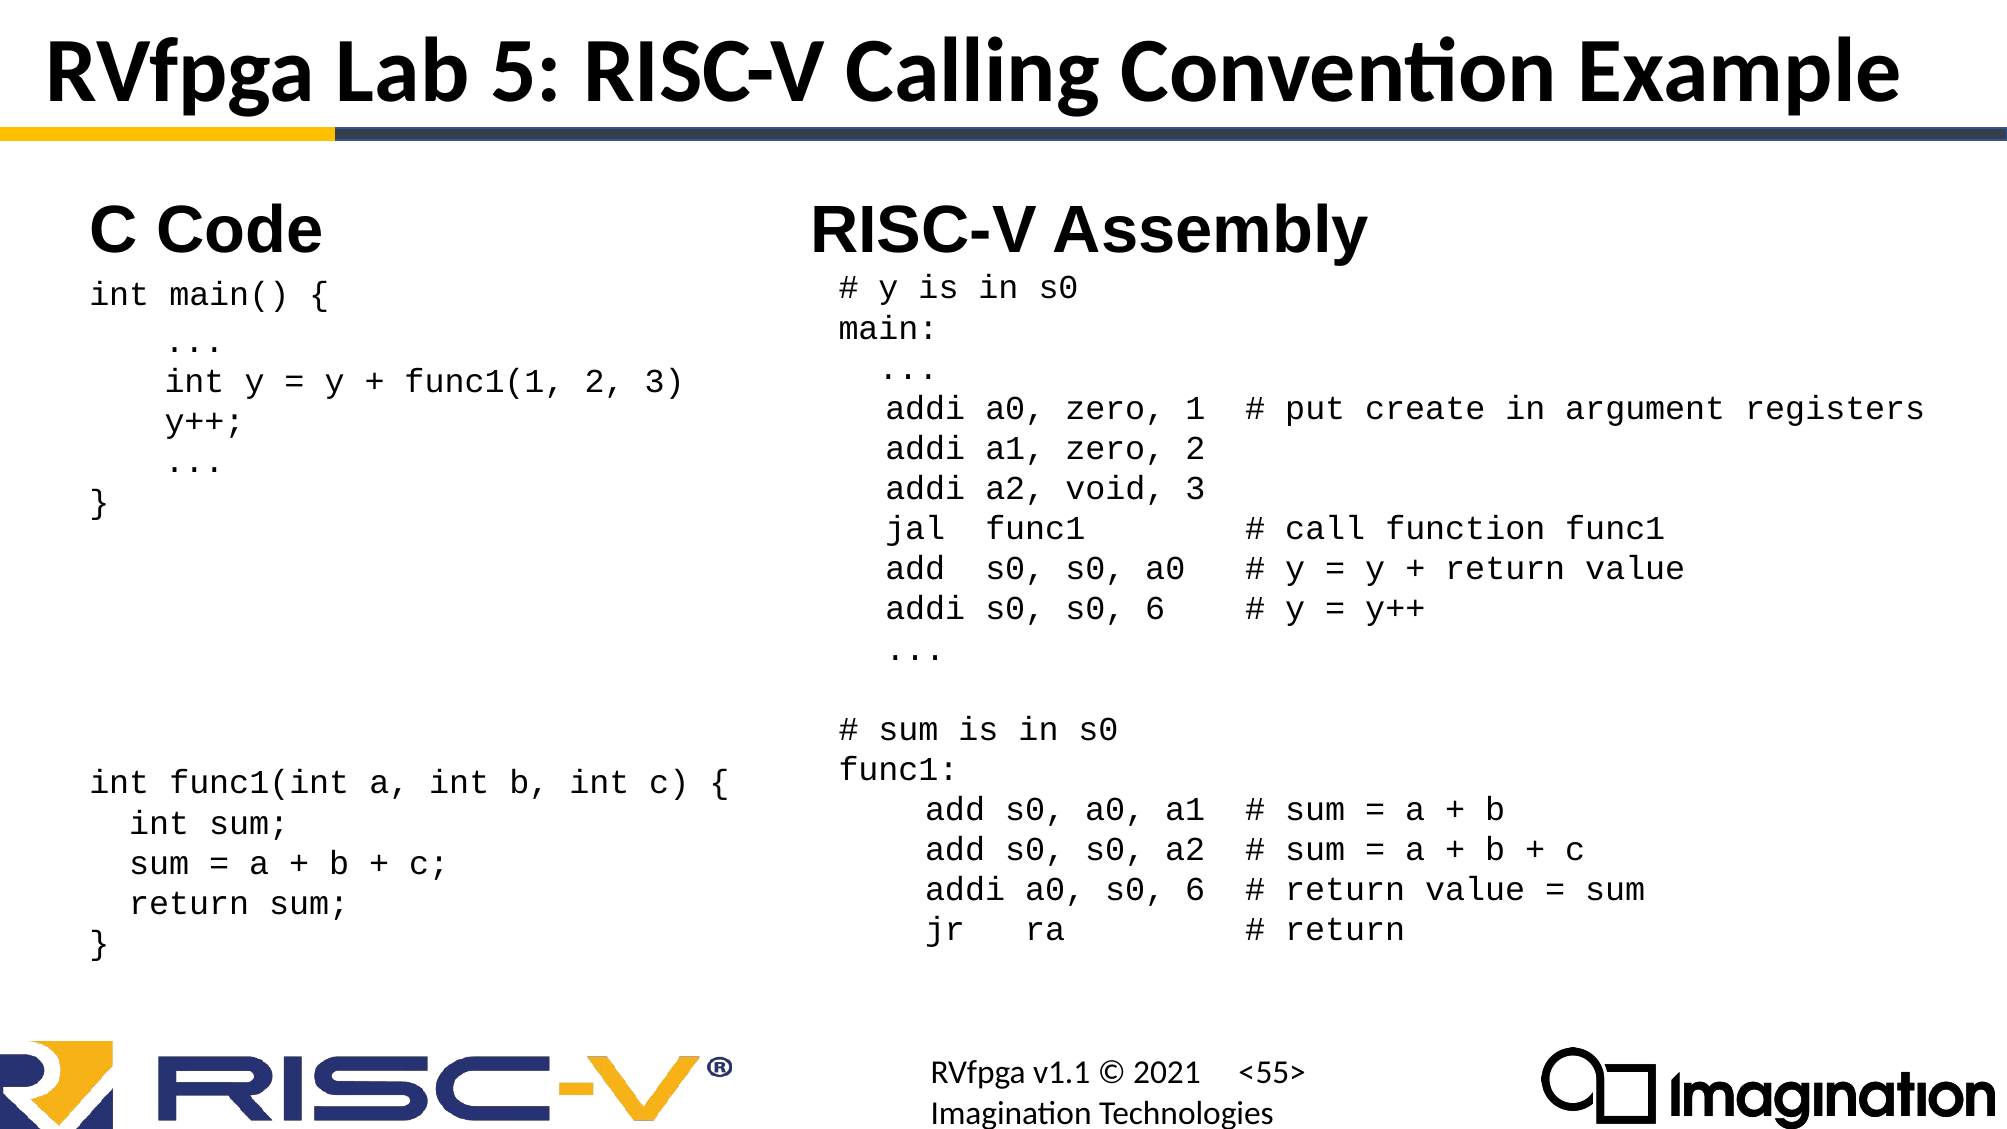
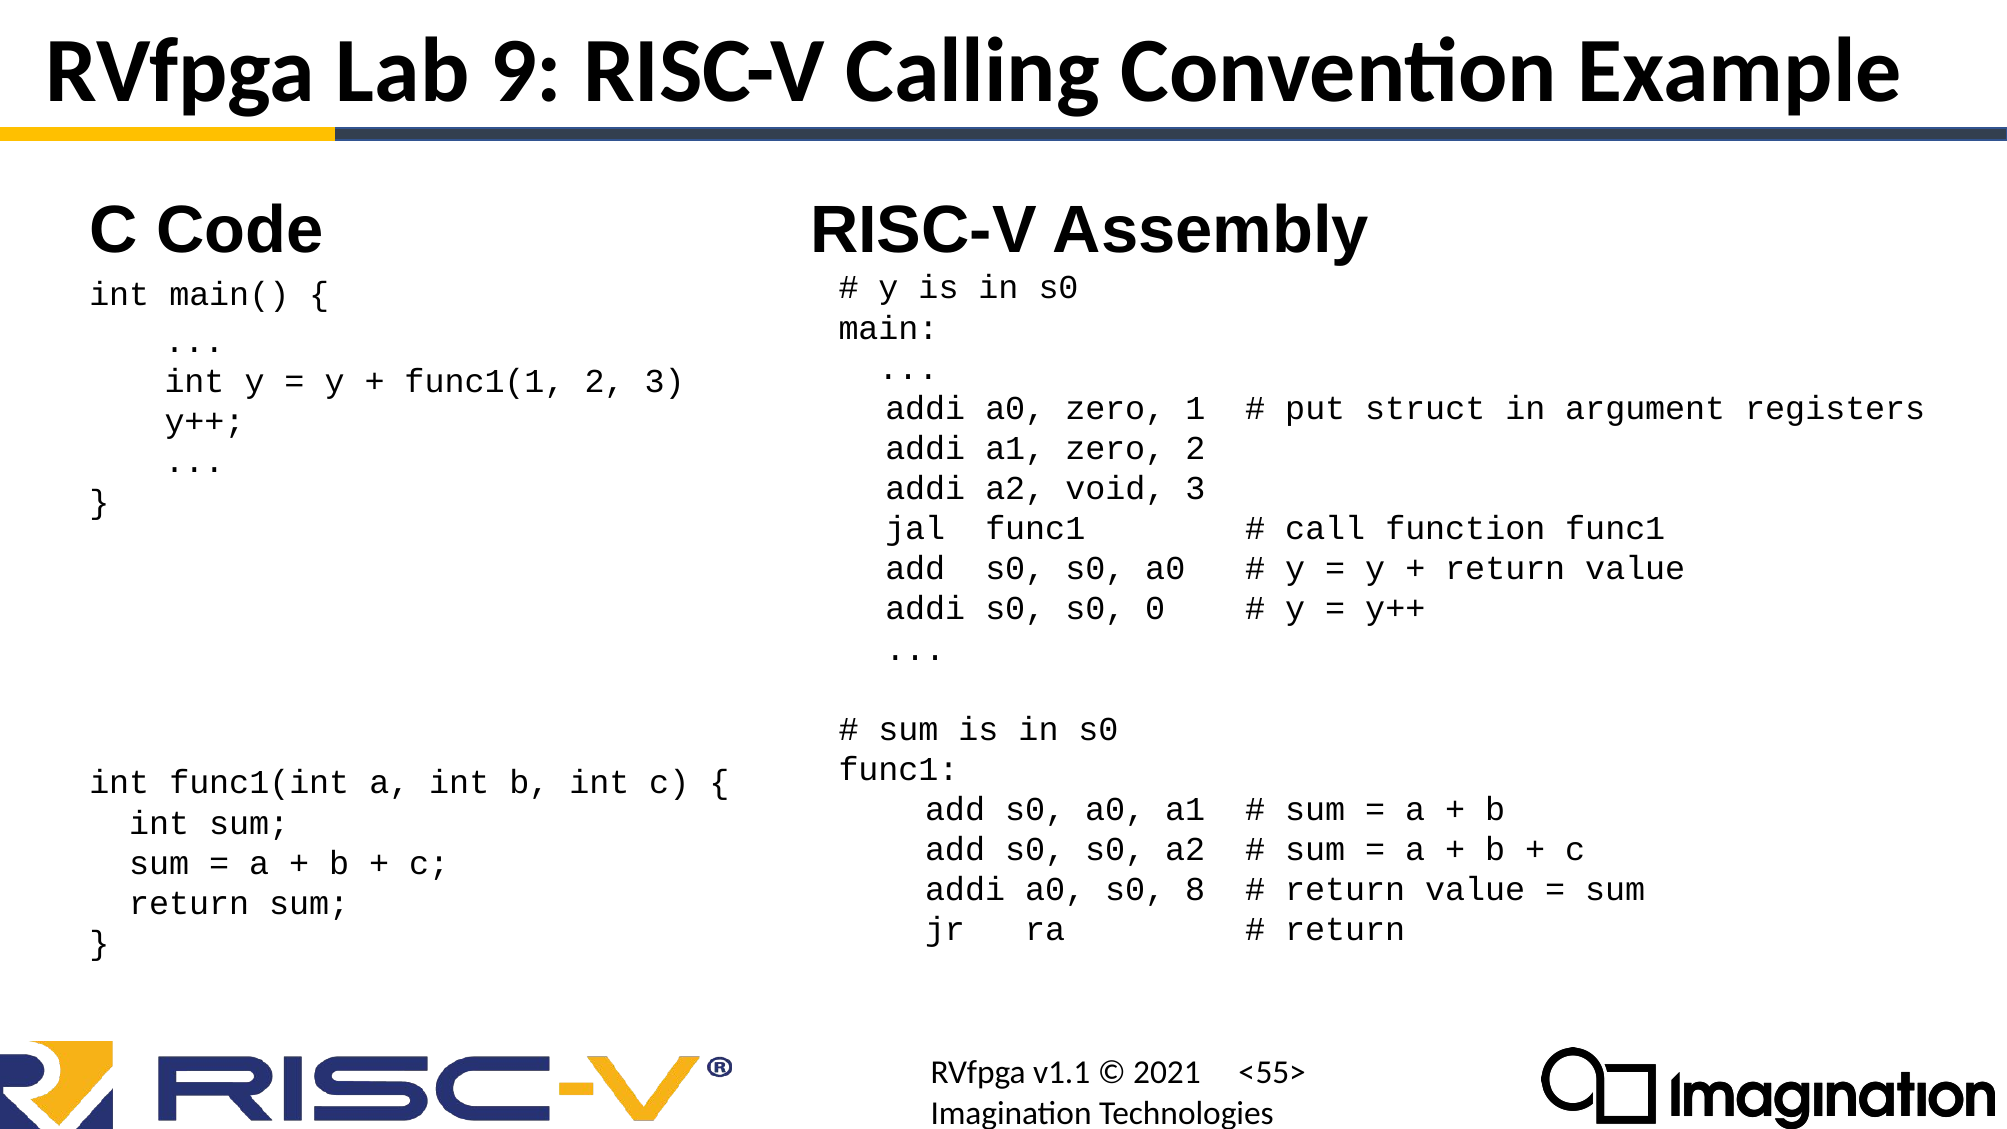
5: 5 -> 9 (526, 71)
create: create -> struct (1425, 408)
s0 s0 6: 6 -> 0 (1155, 609)
a0 s0 6: 6 -> 8 (1195, 890)
